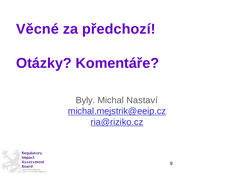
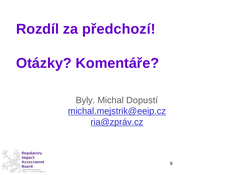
Věcné: Věcné -> Rozdíl (38, 29)
Nastaví: Nastaví -> Dopustí (142, 101)
ria@riziko.cz: ria@riziko.cz -> ria@zpráv.cz (117, 122)
